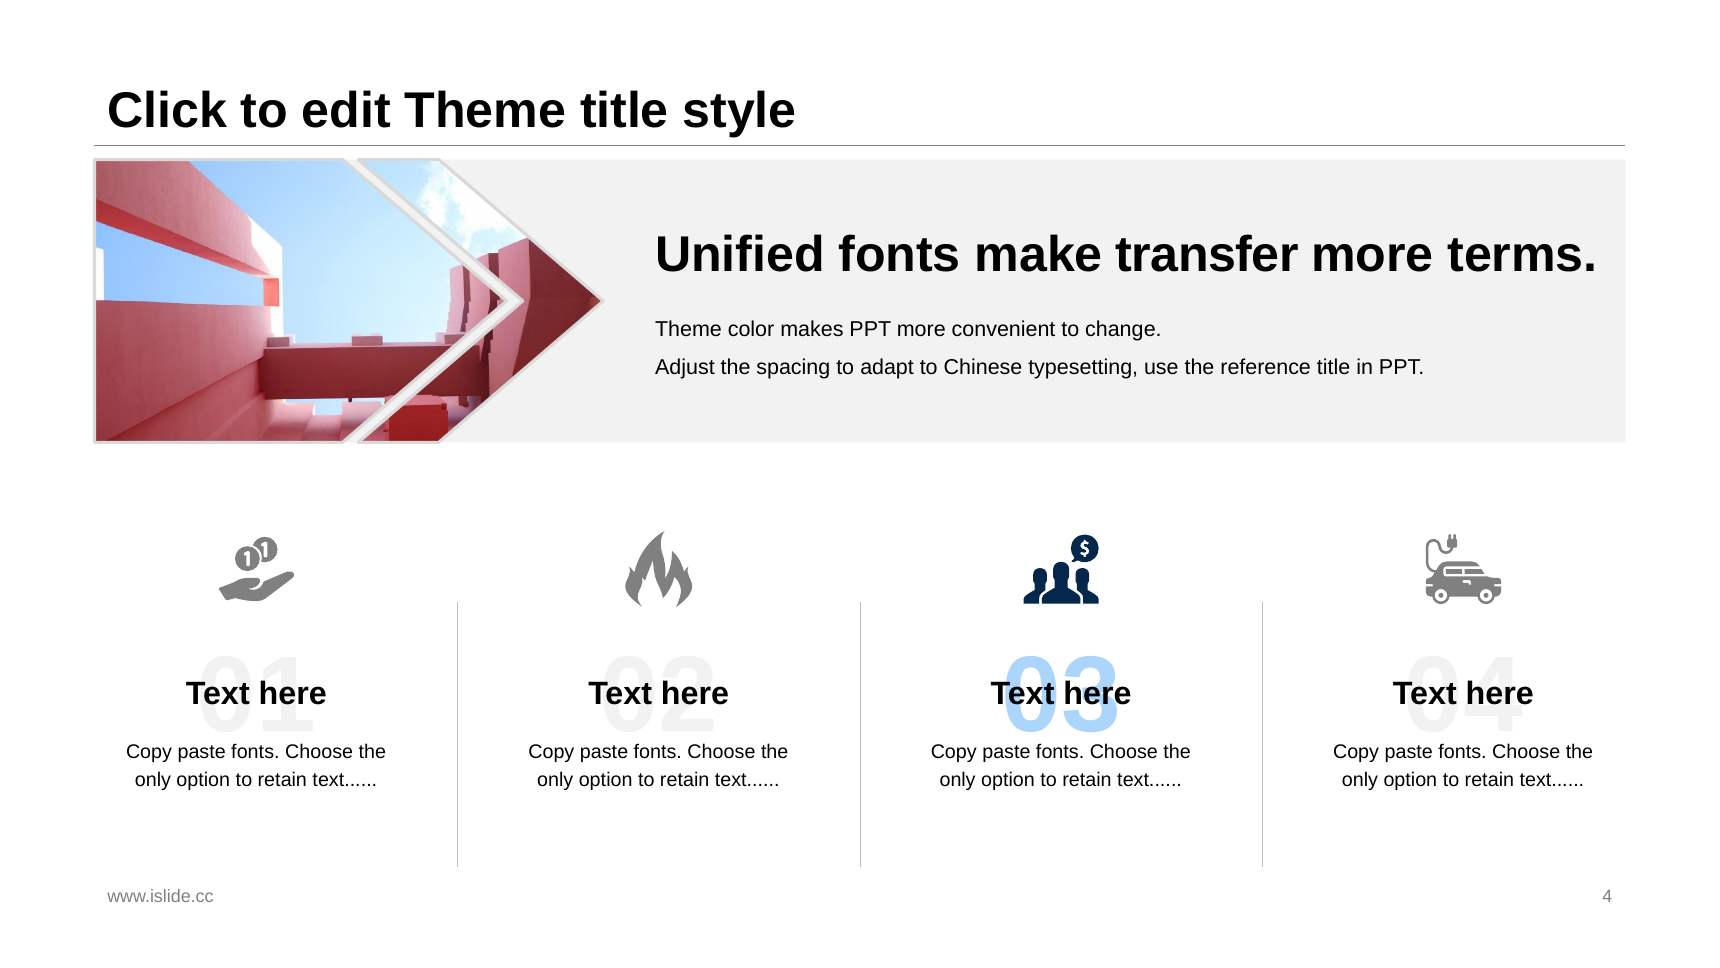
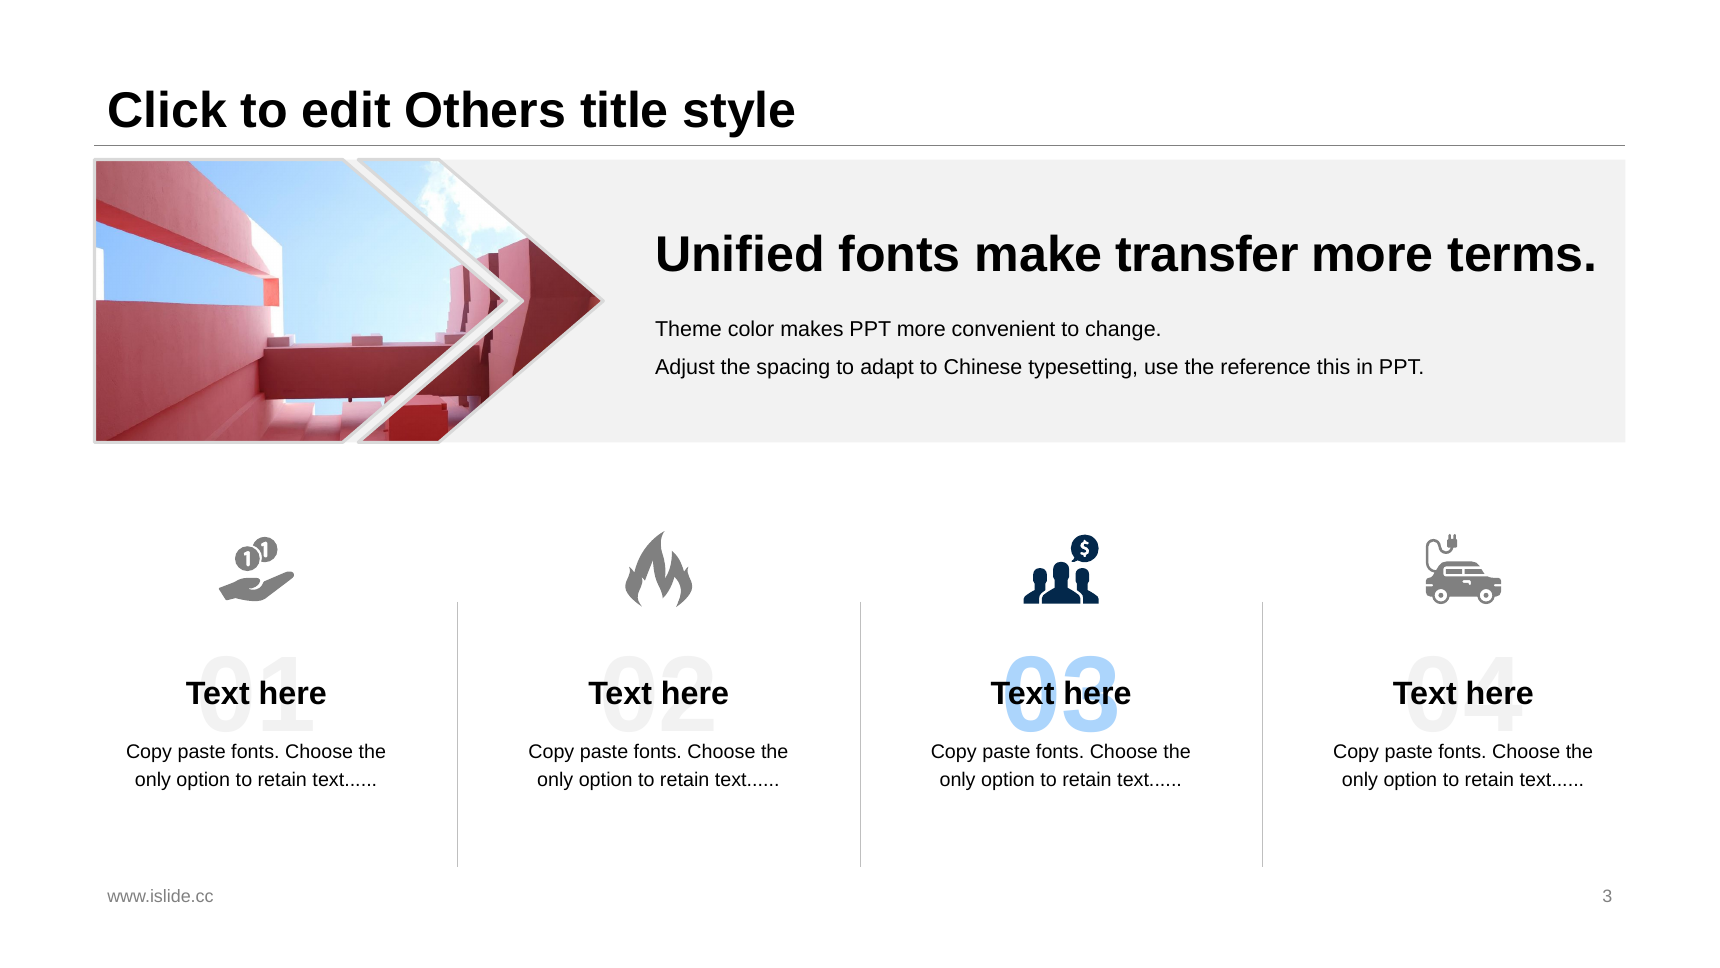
edit Theme: Theme -> Others (485, 111)
reference title: title -> this (1334, 367)
4: 4 -> 3 (1607, 896)
